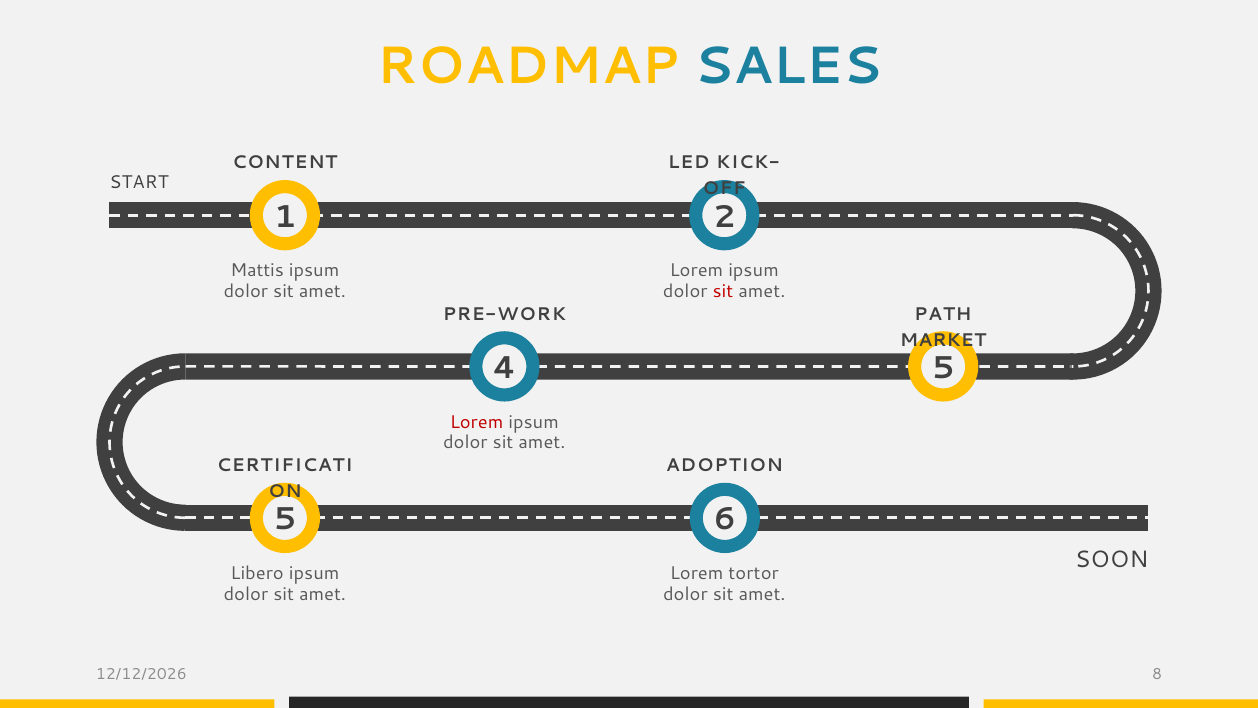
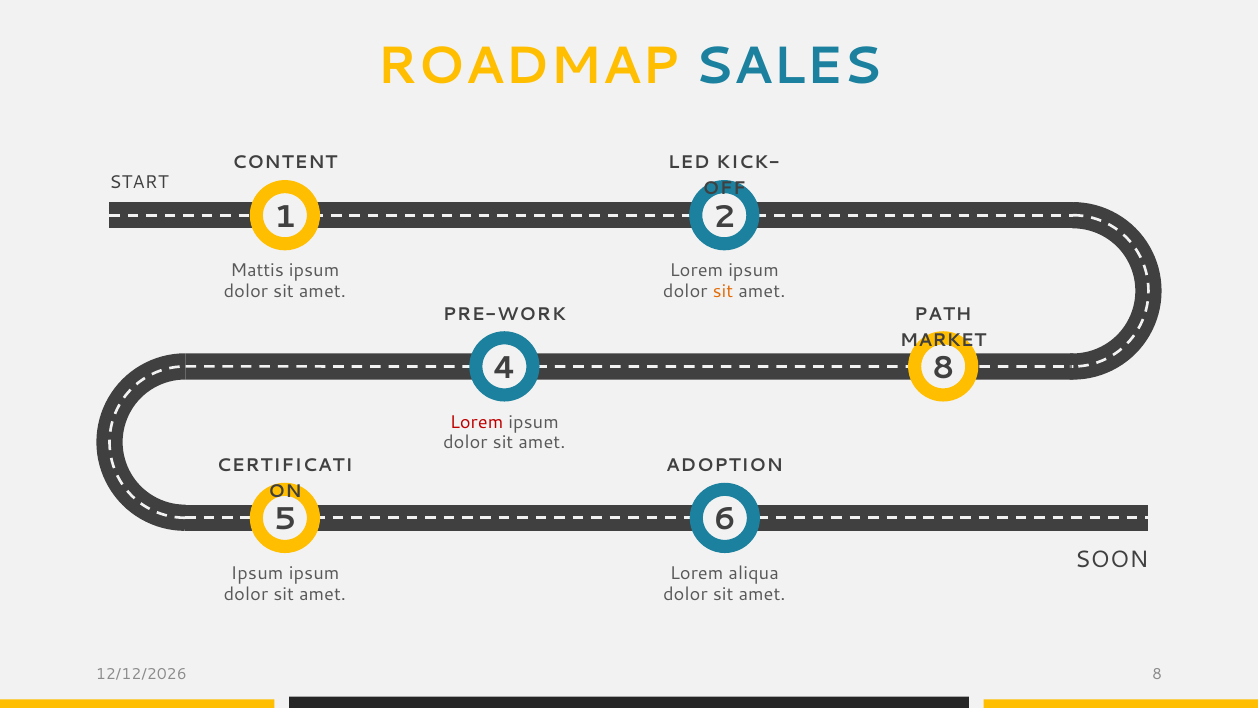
sit colour: red -> orange (723, 291)
4 5: 5 -> 8 (943, 368)
Libero: Libero -> Ipsum (257, 573)
tortor: tortor -> aliqua (754, 573)
